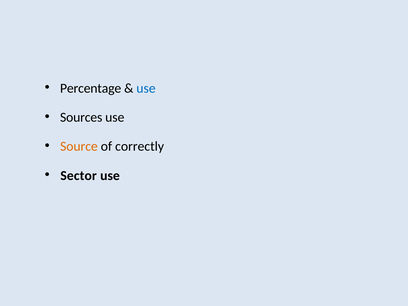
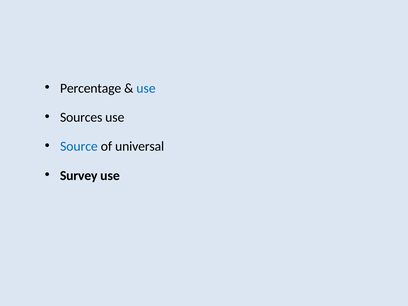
Source colour: orange -> blue (79, 146)
correctly: correctly -> universal (140, 146)
Sector: Sector -> Survey (79, 176)
